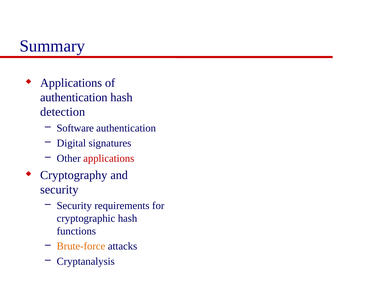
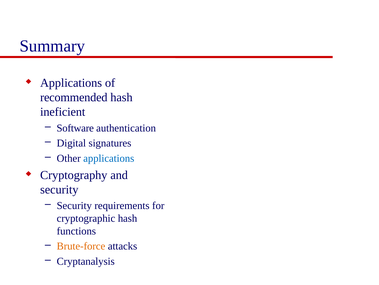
authentication: authentication -> recommended (74, 97)
detection: detection -> ineficient (63, 112)
applications colour: red -> blue (109, 158)
